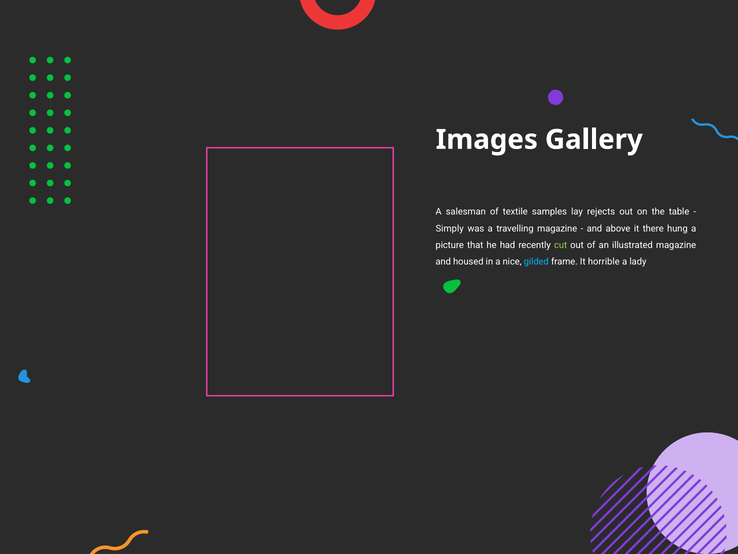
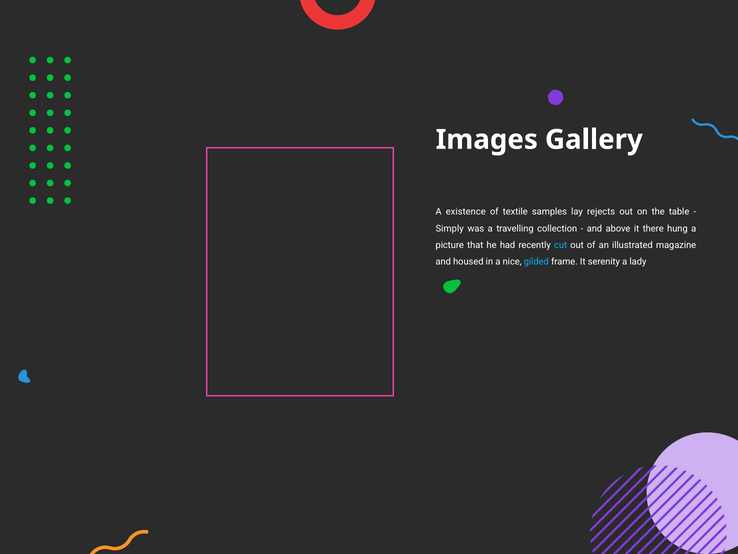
salesman: salesman -> existence (466, 212)
travelling magazine: magazine -> collection (557, 228)
cut colour: light green -> light blue (561, 245)
horrible: horrible -> serenity (604, 262)
